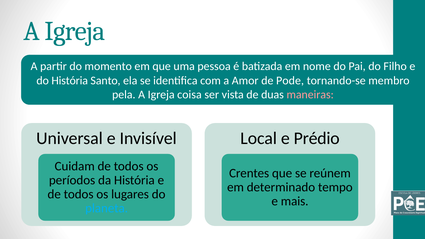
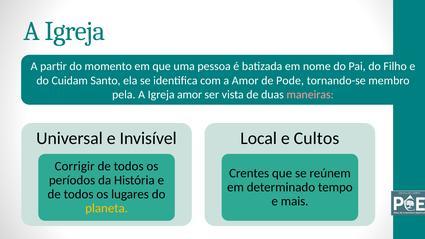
do História: História -> Cuidam (70, 81)
Igreja coisa: coisa -> amor (190, 95)
Prédio: Prédio -> Cultos (317, 138)
Cuidam: Cuidam -> Corrigir (75, 166)
planeta colour: light blue -> yellow (107, 208)
